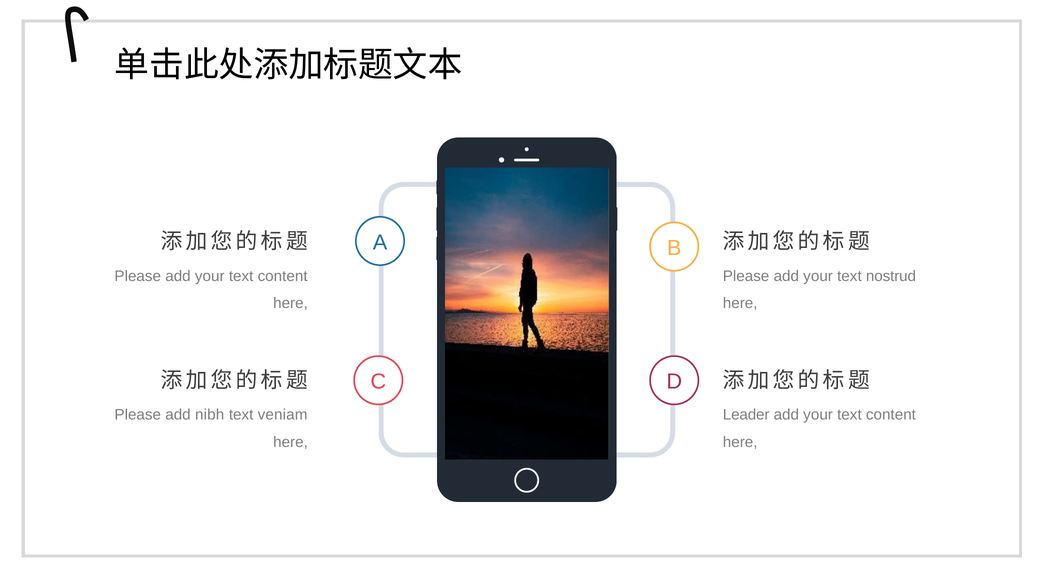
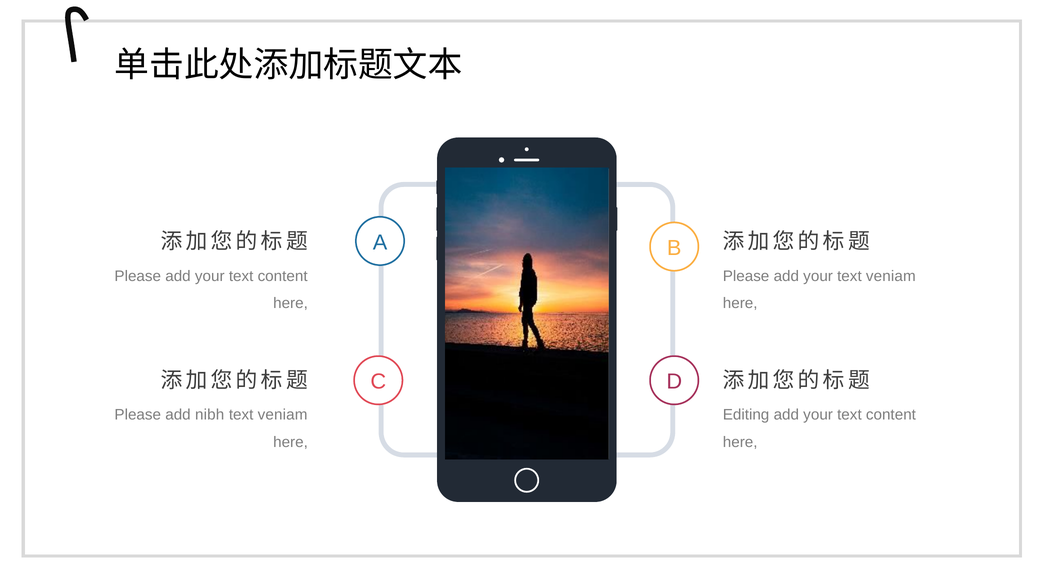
your text nostrud: nostrud -> veniam (891, 276)
Leader: Leader -> Editing (746, 415)
